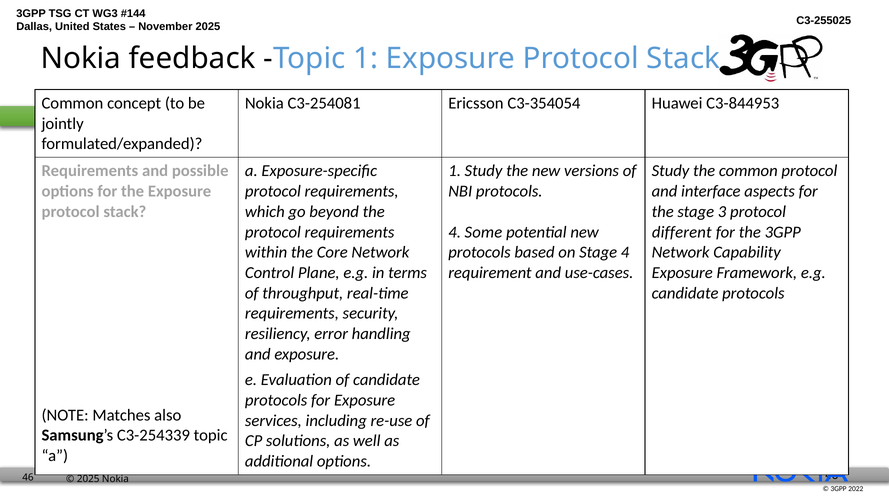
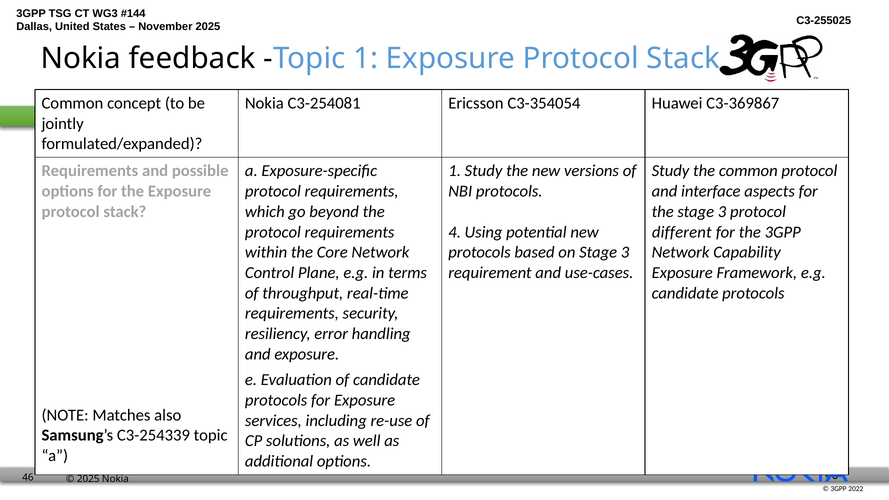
C3-844953: C3-844953 -> C3-369867 (743, 103)
Some: Some -> Using (484, 232)
on Stage 4: 4 -> 3 (625, 252)
